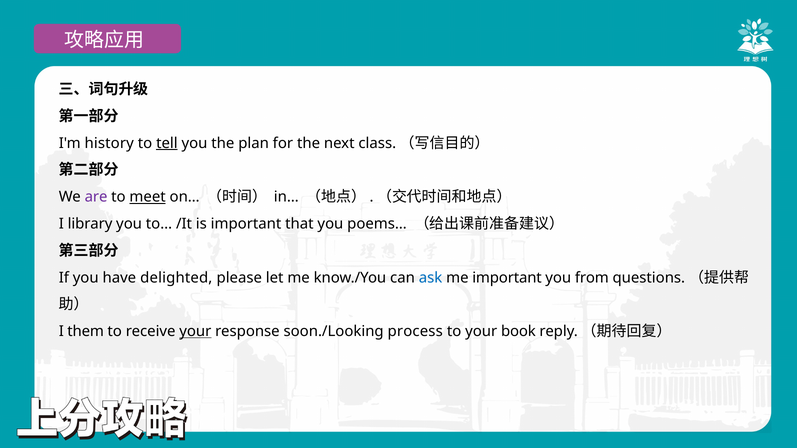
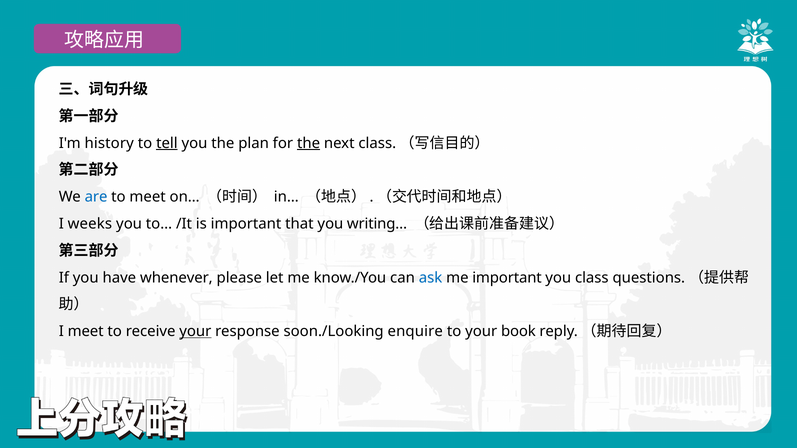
the underline: none -> present (309, 143)
are colour: purple -> blue (96, 197)
meet underline: present -> none (148, 197)
library: library -> weeks (90, 224)
poems…: poems… -> writing… (377, 224)
delighted: delighted -> whenever (176, 278)
you from: from -> class (592, 278)
I them: them -> meet (86, 332)
process: process -> enquire (415, 332)
